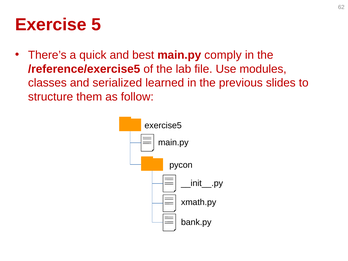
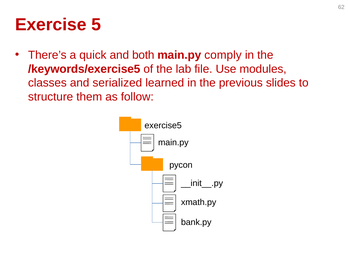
best: best -> both (143, 55)
/reference/exercise5: /reference/exercise5 -> /keywords/exercise5 (84, 69)
